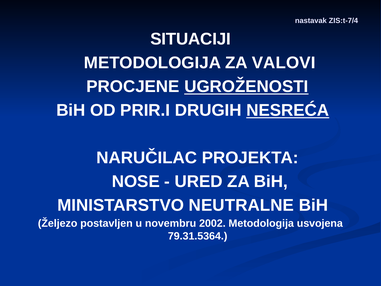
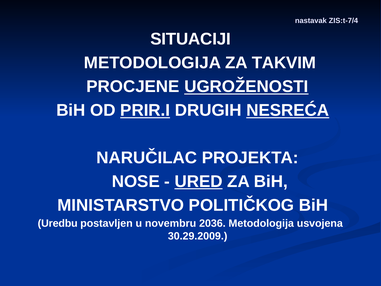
VALOVI: VALOVI -> TAKVIM (284, 63)
PRIR.I underline: none -> present (145, 110)
URED underline: none -> present (199, 181)
NEUTRALNE: NEUTRALNE -> POLITIČKOG (241, 205)
Željezo: Željezo -> Uredbu (58, 223)
2002: 2002 -> 2036 (212, 223)
79.31.5364: 79.31.5364 -> 30.29.2009 (198, 236)
